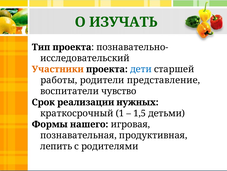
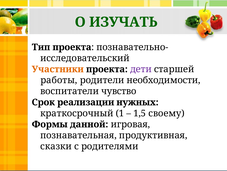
дети colour: blue -> purple (141, 69)
представление: представление -> необходимости (164, 80)
детьми: детьми -> своему (167, 113)
нашего: нашего -> данной (89, 124)
лепить: лепить -> сказки (56, 146)
